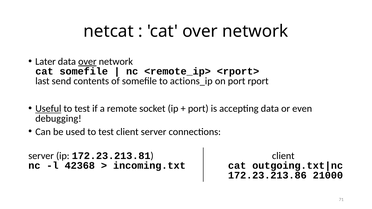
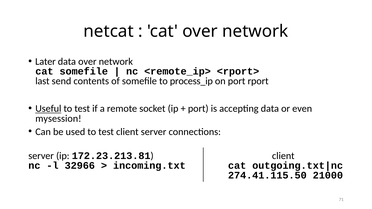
over underline: present -> none (87, 62)
actions_ip: actions_ip -> process_ip (191, 81)
debugging: debugging -> mysession (58, 119)
42368: 42368 -> 32966 (80, 166)
172.23.213.86: 172.23.213.86 -> 274.41.115.50 (267, 176)
